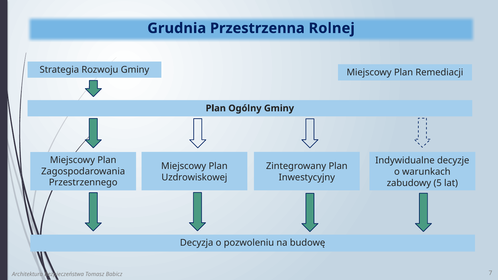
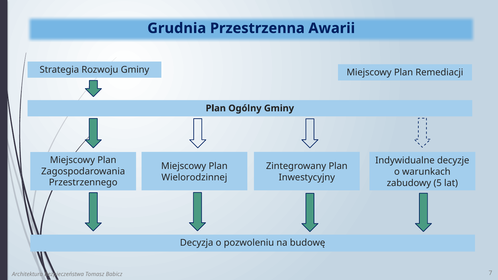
Rolnej: Rolnej -> Awarii (332, 28)
Uzdrowiskowej: Uzdrowiskowej -> Wielorodzinnej (194, 177)
